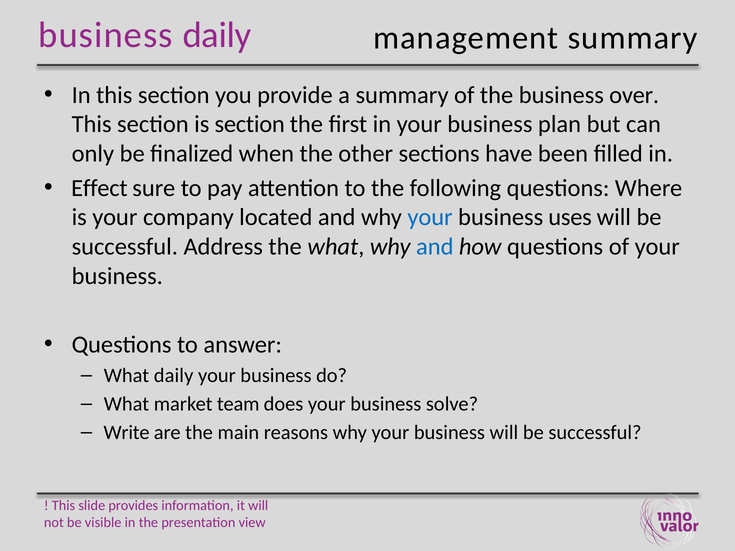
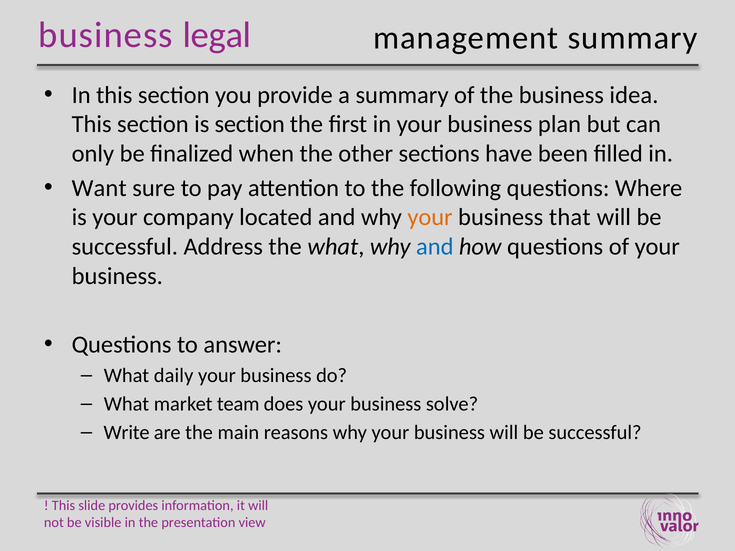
business daily: daily -> legal (217, 35)
over: over -> idea (634, 95)
Effect: Effect -> Want (99, 188)
your colour: blue -> orange (430, 218)
uses: uses -> that (570, 218)
